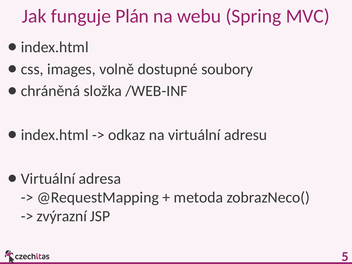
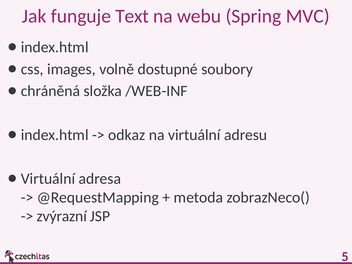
Plán: Plán -> Text (132, 16)
